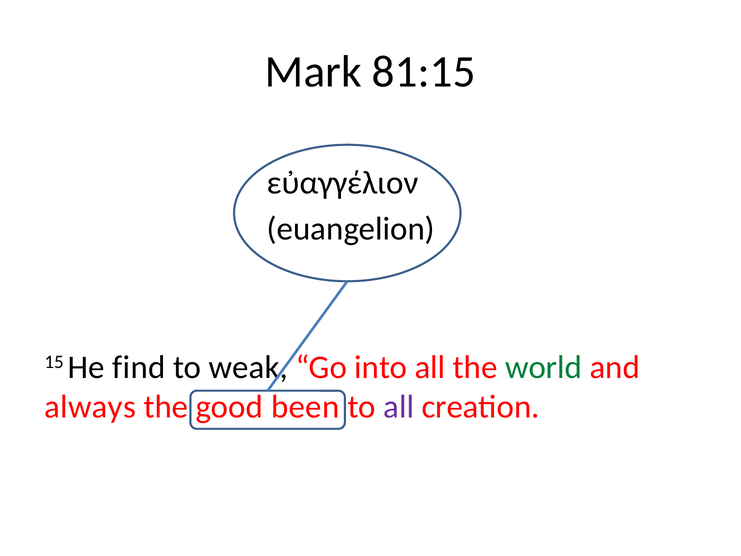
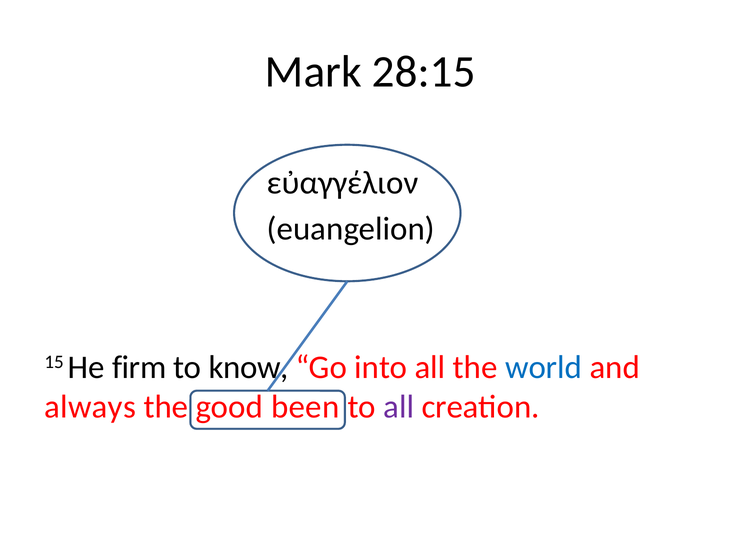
81:15: 81:15 -> 28:15 (424, 72)
find: find -> firm (139, 367)
weak: weak -> know (249, 367)
world colour: green -> blue (544, 367)
